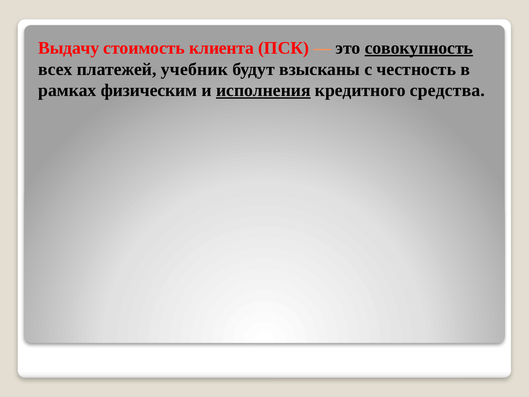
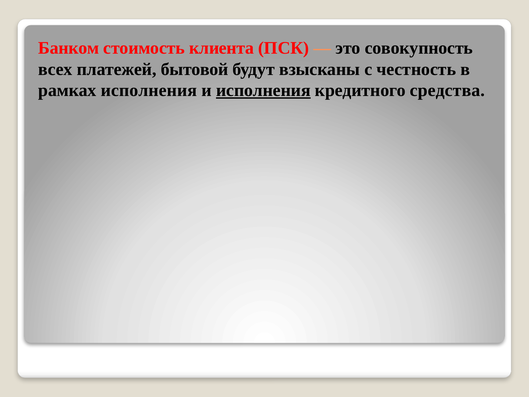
Выдачу: Выдачу -> Банком (69, 48)
совокупность underline: present -> none (419, 48)
учебник: учебник -> бытовой (195, 69)
рамках физическим: физическим -> исполнения (149, 90)
